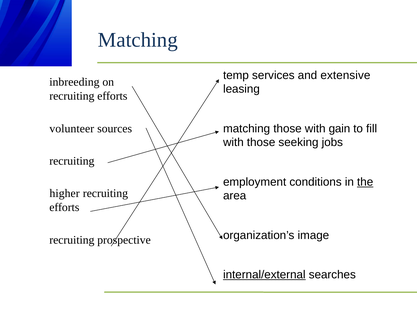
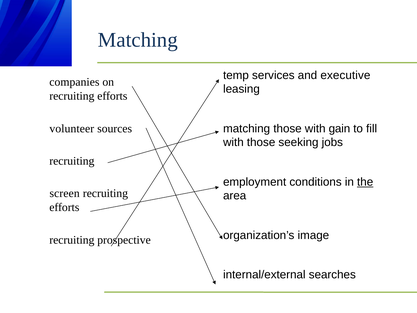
extensive: extensive -> executive (345, 75)
inbreeding: inbreeding -> companies (74, 82)
higher: higher -> screen (65, 193)
internal/external underline: present -> none (264, 274)
